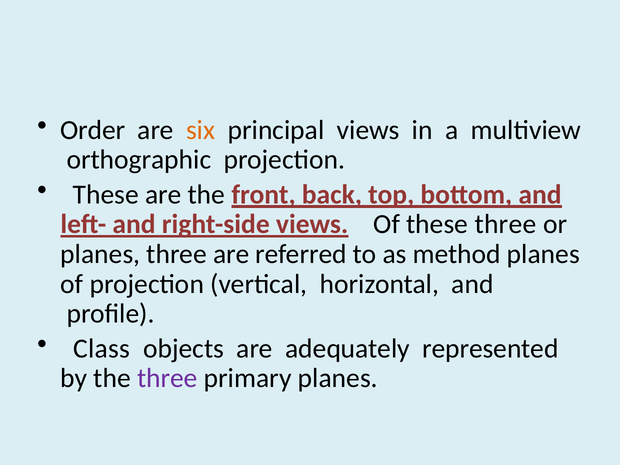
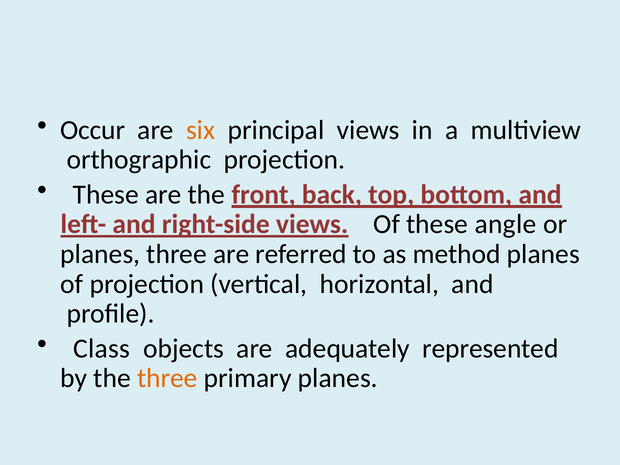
Order: Order -> Occur (93, 130)
these three: three -> angle (506, 224)
three colour: purple -> orange (167, 378)
